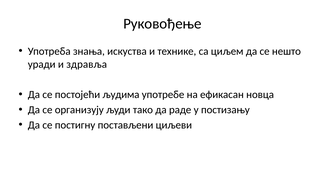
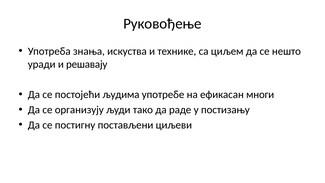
здравља: здравља -> решавају (87, 64)
новца: новца -> многи (260, 94)
